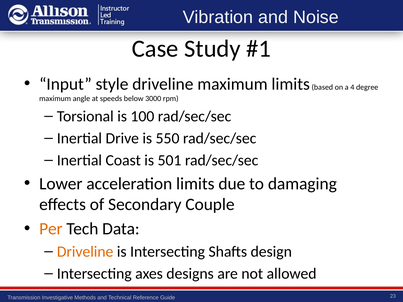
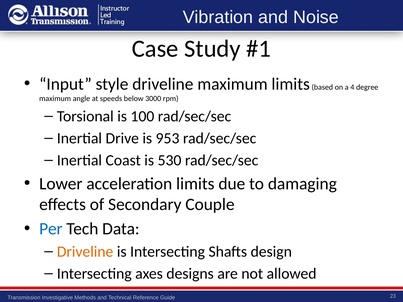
550: 550 -> 953 (168, 138)
501: 501 -> 530 (169, 160)
Per colour: orange -> blue (51, 229)
